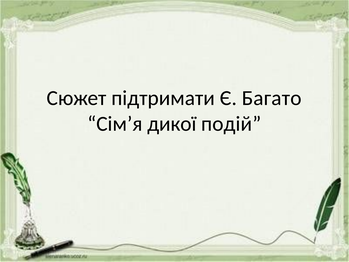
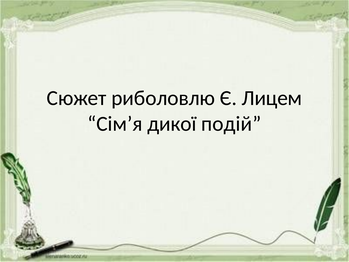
підтримати: підтримати -> риболовлю (163, 98)
Багато: Багато -> Лицем (272, 98)
